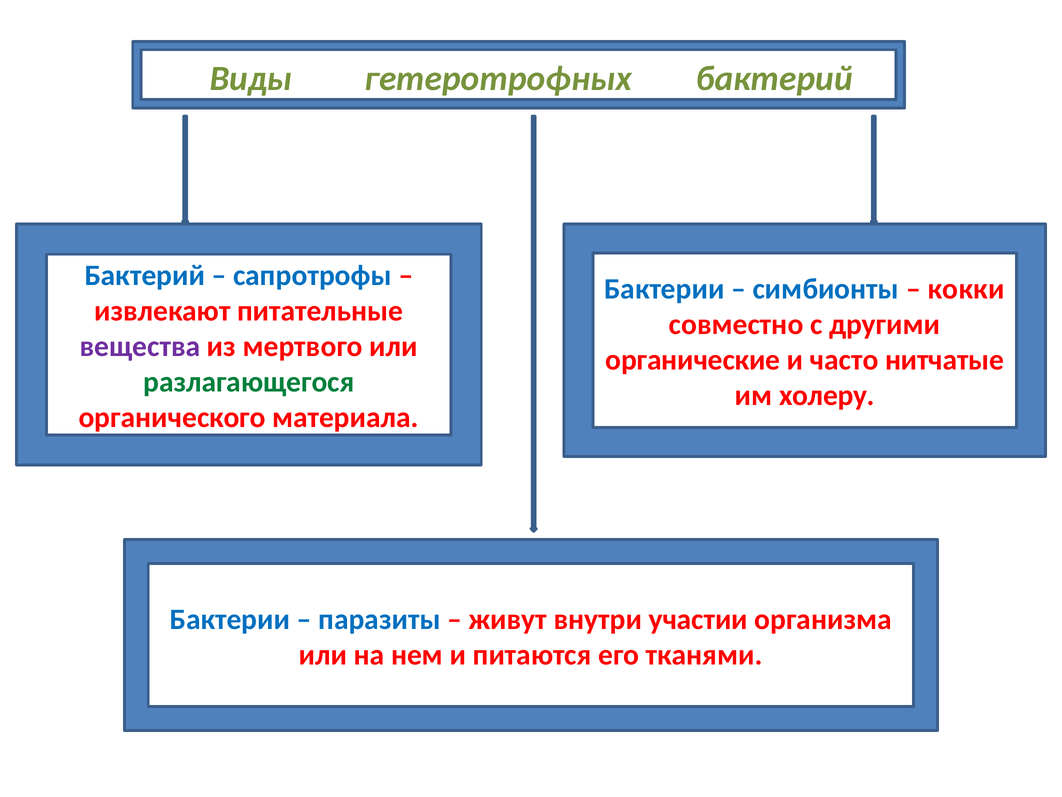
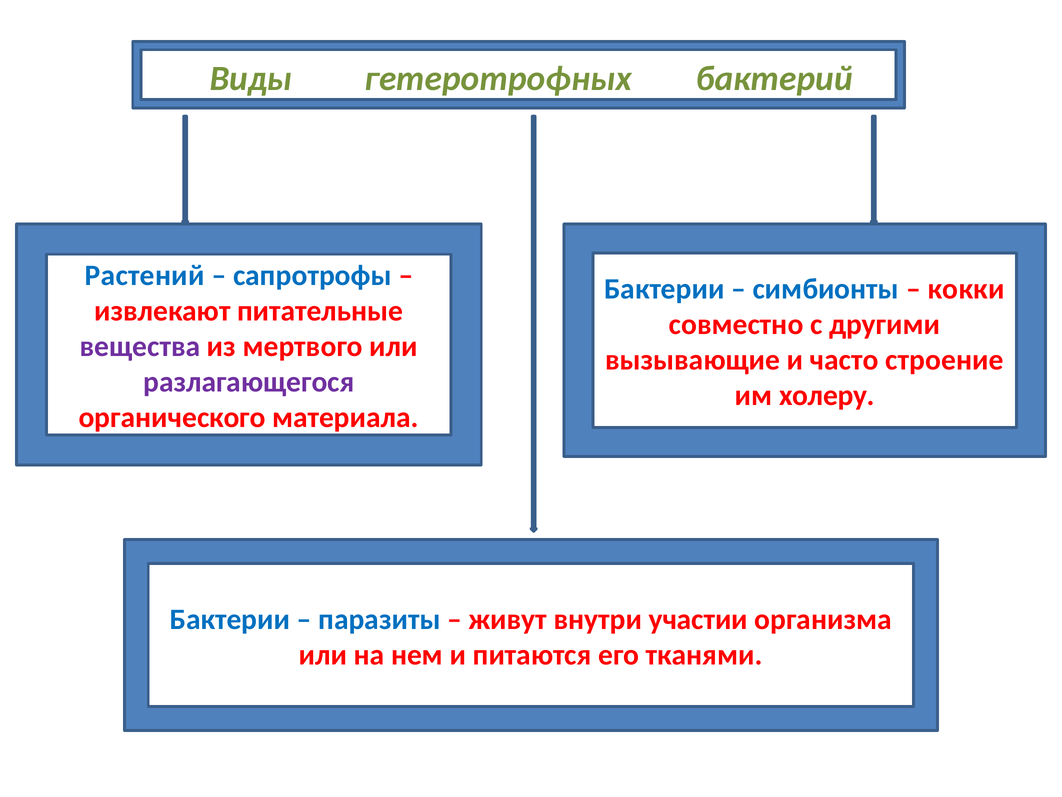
Бактерий: Бактерий -> Растений (145, 276)
органические: органические -> вызывающие (693, 360)
нитчатые: нитчатые -> строение (944, 360)
разлагающегося colour: green -> purple (249, 382)
